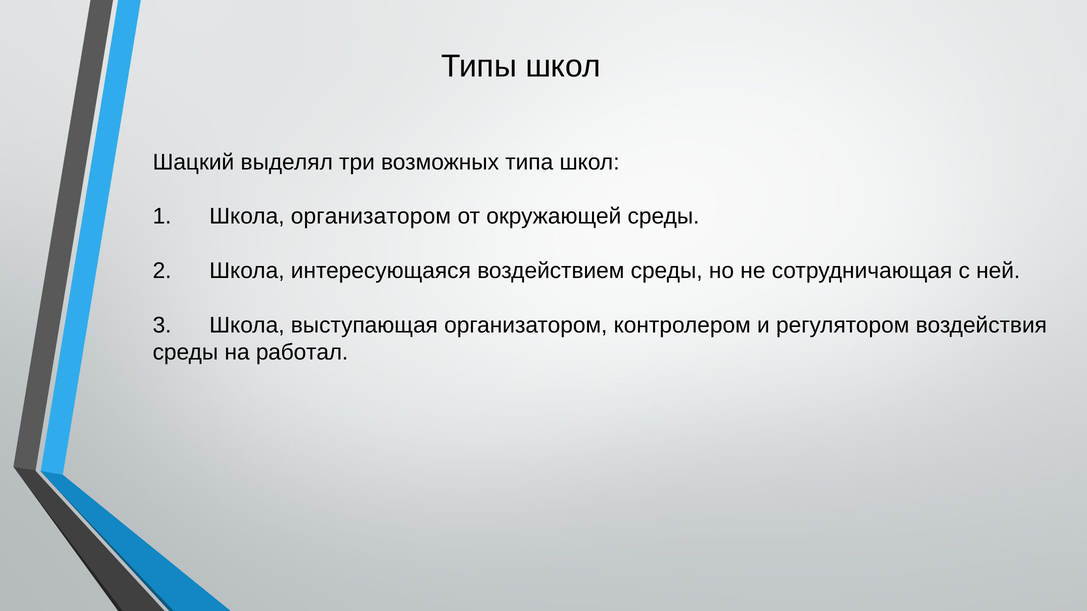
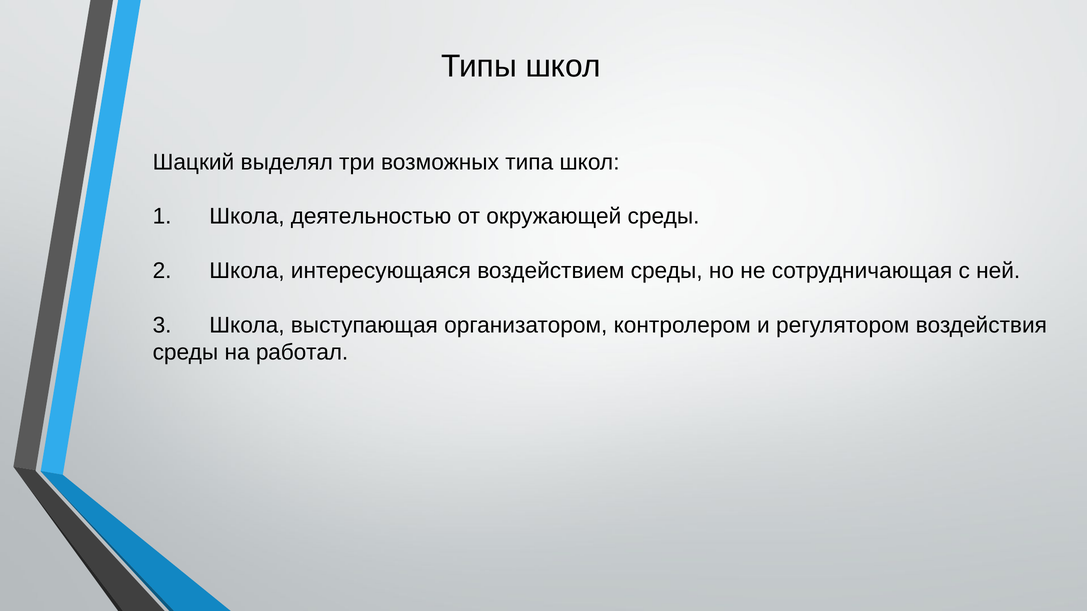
Школа организатором: организатором -> деятельностью (371, 217)
